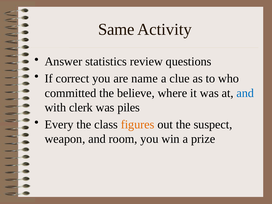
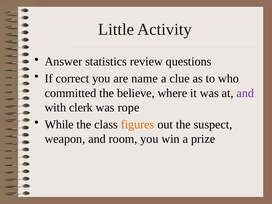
Same: Same -> Little (116, 29)
and colour: blue -> purple (245, 93)
piles: piles -> rope (129, 108)
Every: Every -> While (59, 124)
